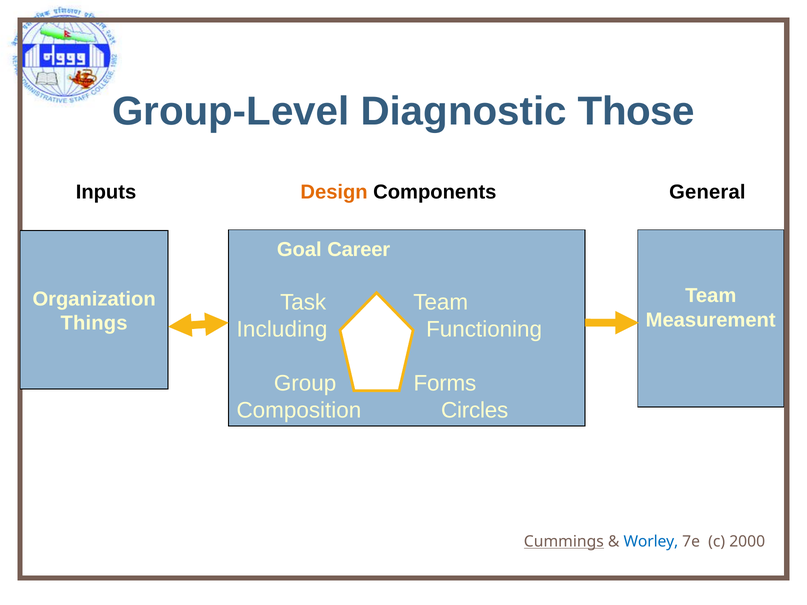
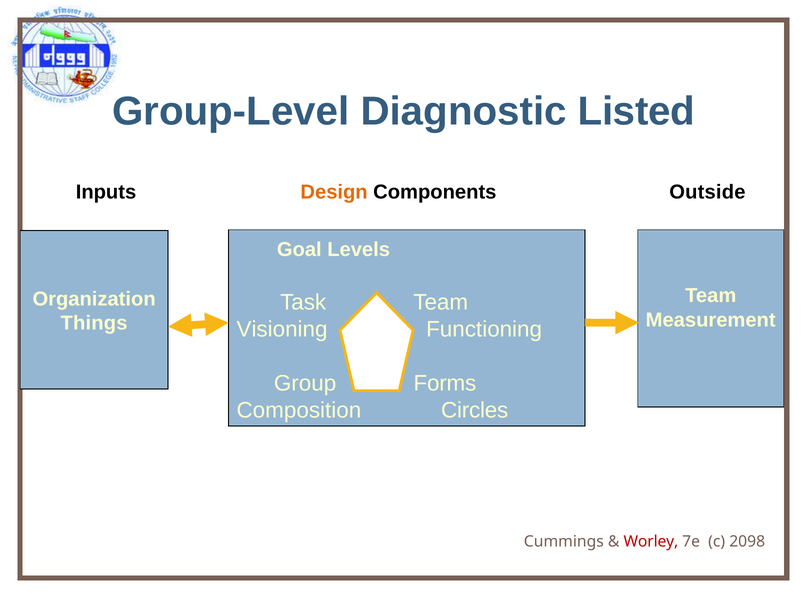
Those: Those -> Listed (636, 112)
General: General -> Outside (707, 192)
Career: Career -> Levels (359, 250)
Including: Including -> Visioning (282, 330)
Cummings underline: present -> none (564, 542)
Worley colour: blue -> red (651, 542)
2000: 2000 -> 2098 (747, 542)
